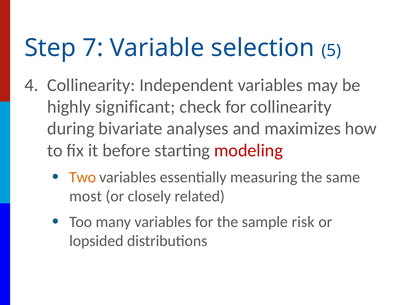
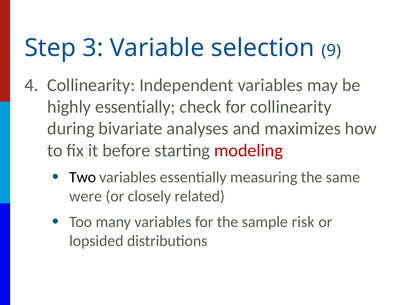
7: 7 -> 3 (93, 48)
5: 5 -> 9 (331, 50)
highly significant: significant -> essentially (135, 107)
Two colour: orange -> black (83, 177)
most: most -> were (86, 196)
